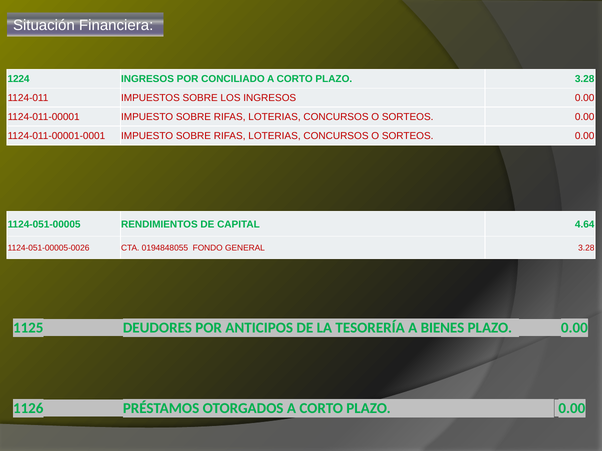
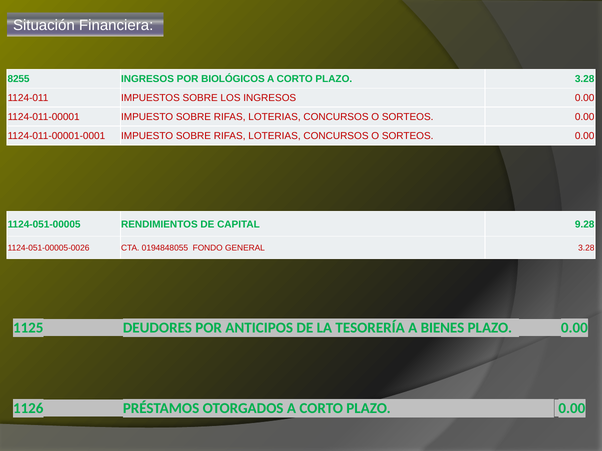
1224: 1224 -> 8255 (19, 79)
CONCILIADO: CONCILIADO -> BIOLÓGICOS (233, 79)
4.64: 4.64 -> 9.28 (585, 225)
